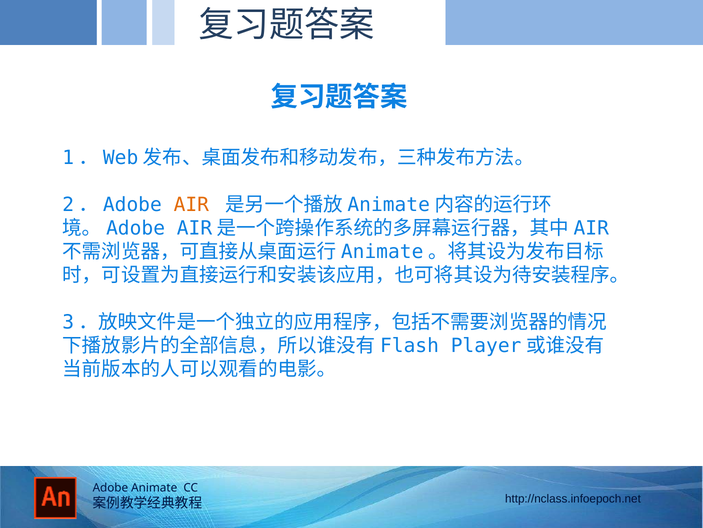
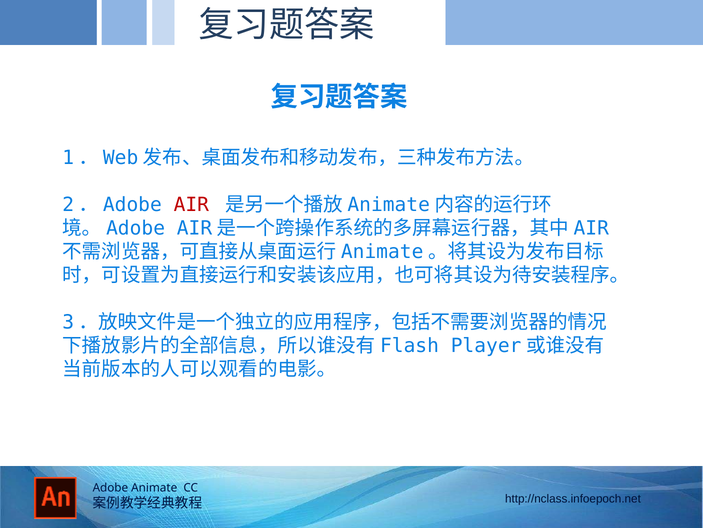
AIR colour: orange -> red (191, 204)
